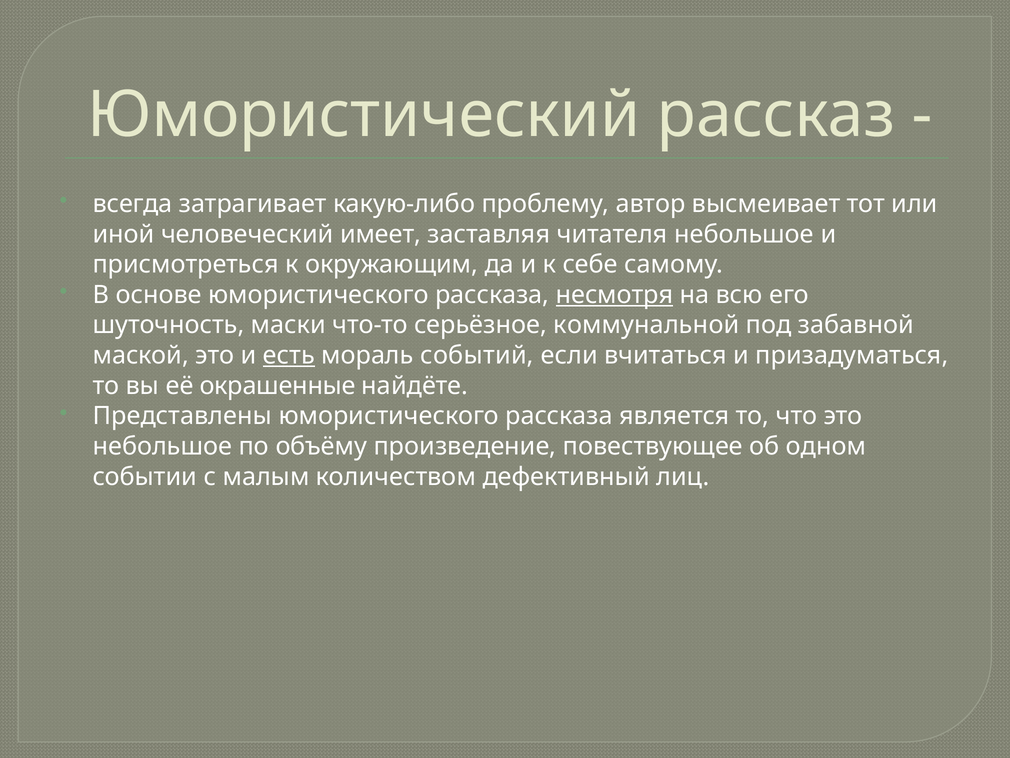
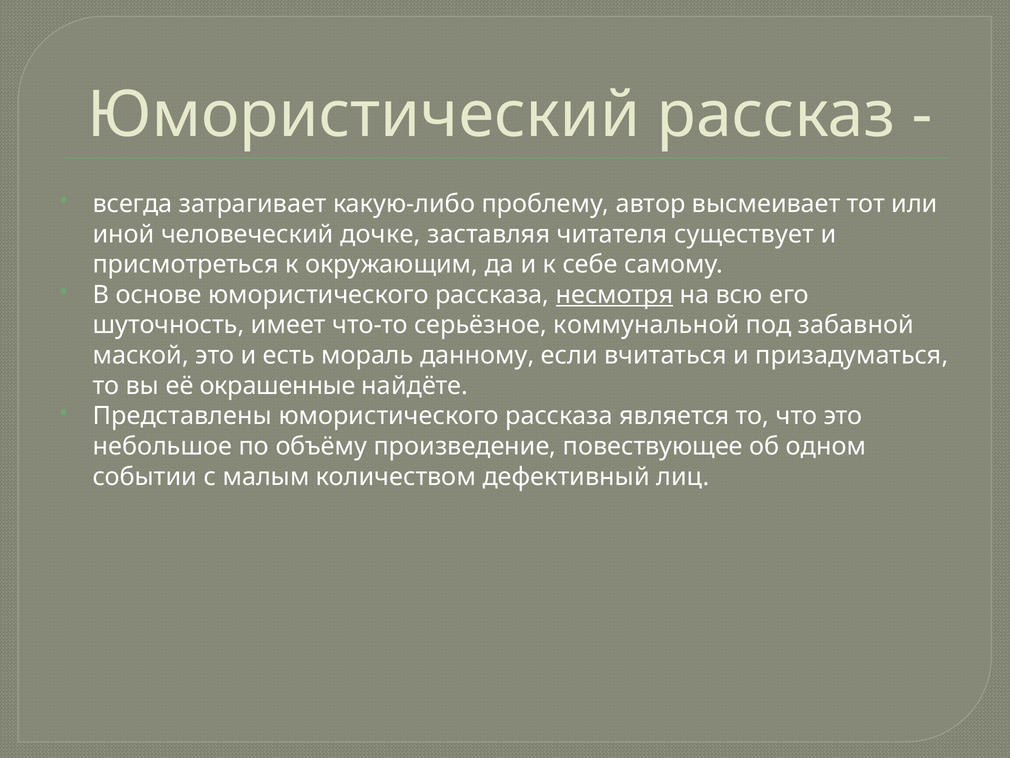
имеет: имеет -> дочке (380, 234)
читателя небольшое: небольшое -> существует (744, 234)
маски: маски -> имеет (288, 325)
есть underline: present -> none (289, 355)
событий: событий -> данному (477, 355)
